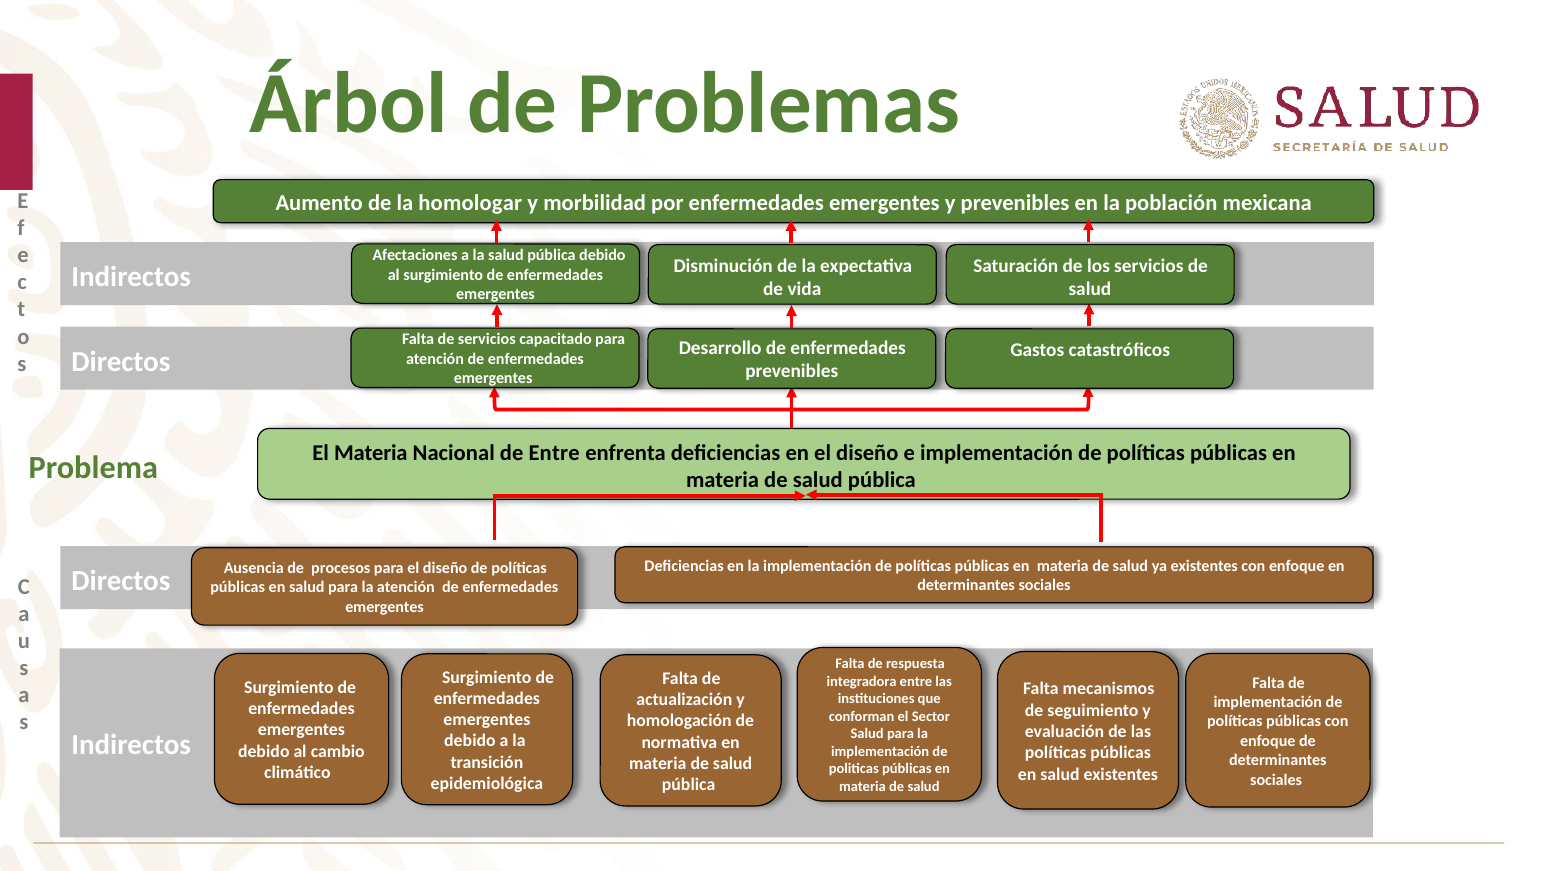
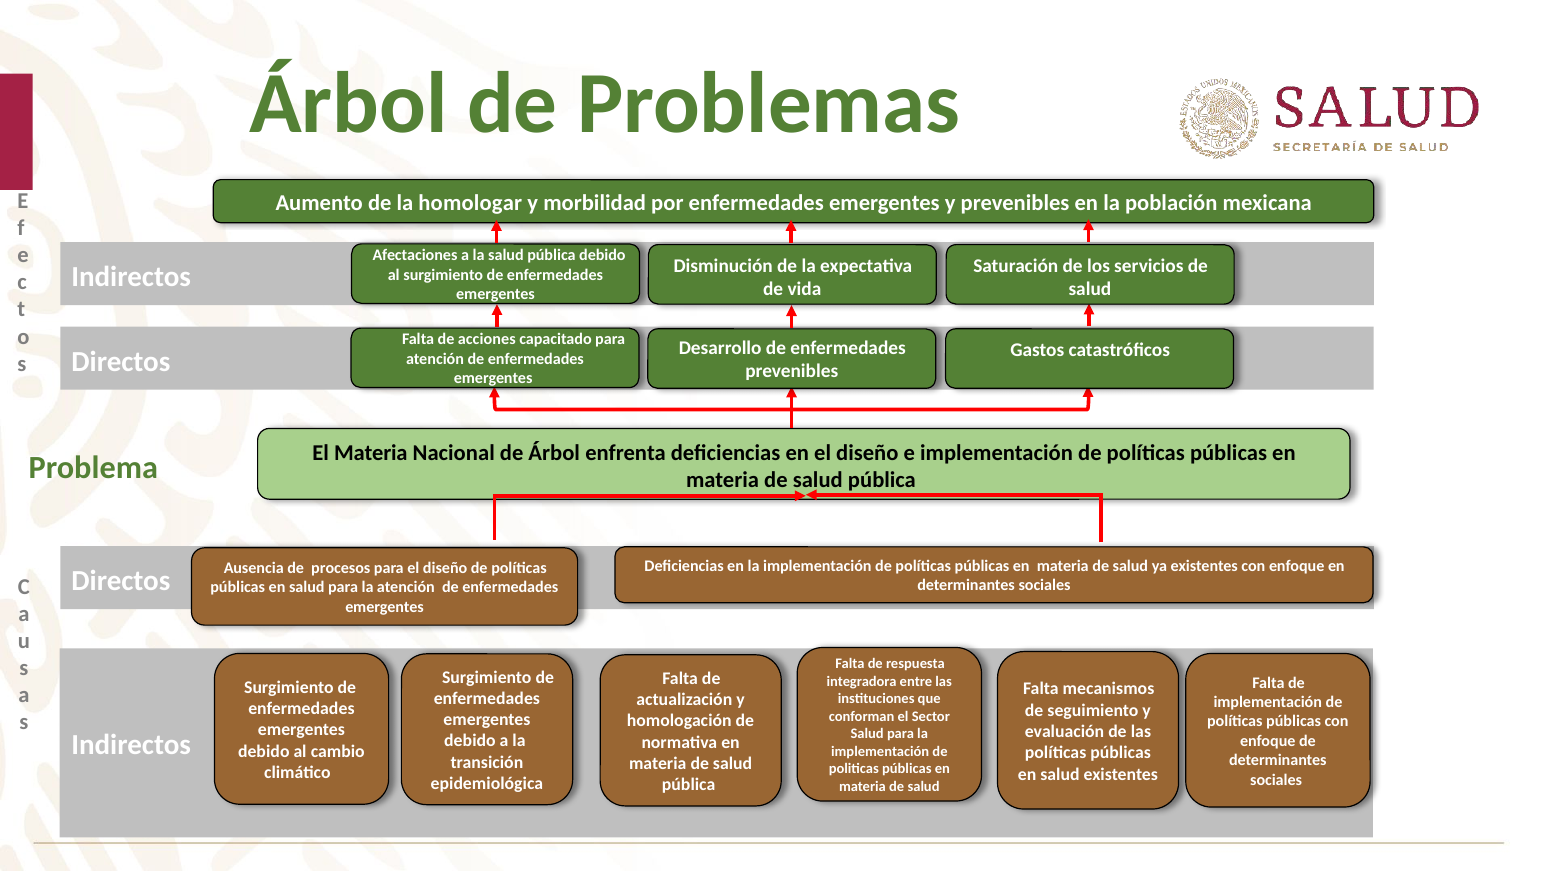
de servicios: servicios -> acciones (487, 339)
de Entre: Entre -> Árbol (554, 453)
